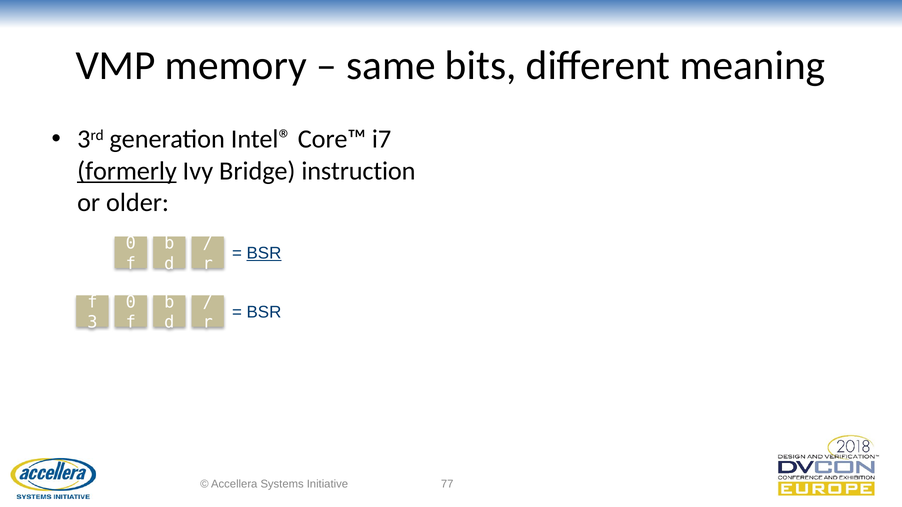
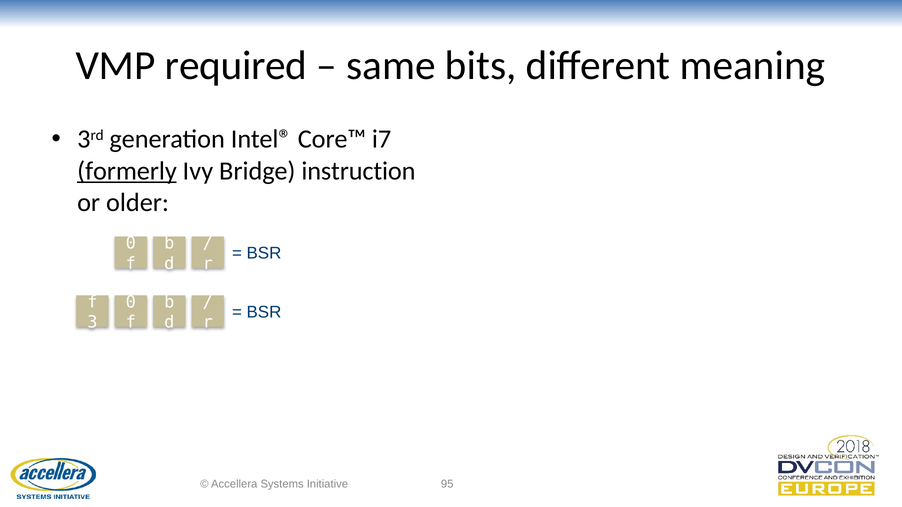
memory: memory -> required (236, 65)
BSR underline: present -> none (264, 253)
77: 77 -> 95 (447, 485)
